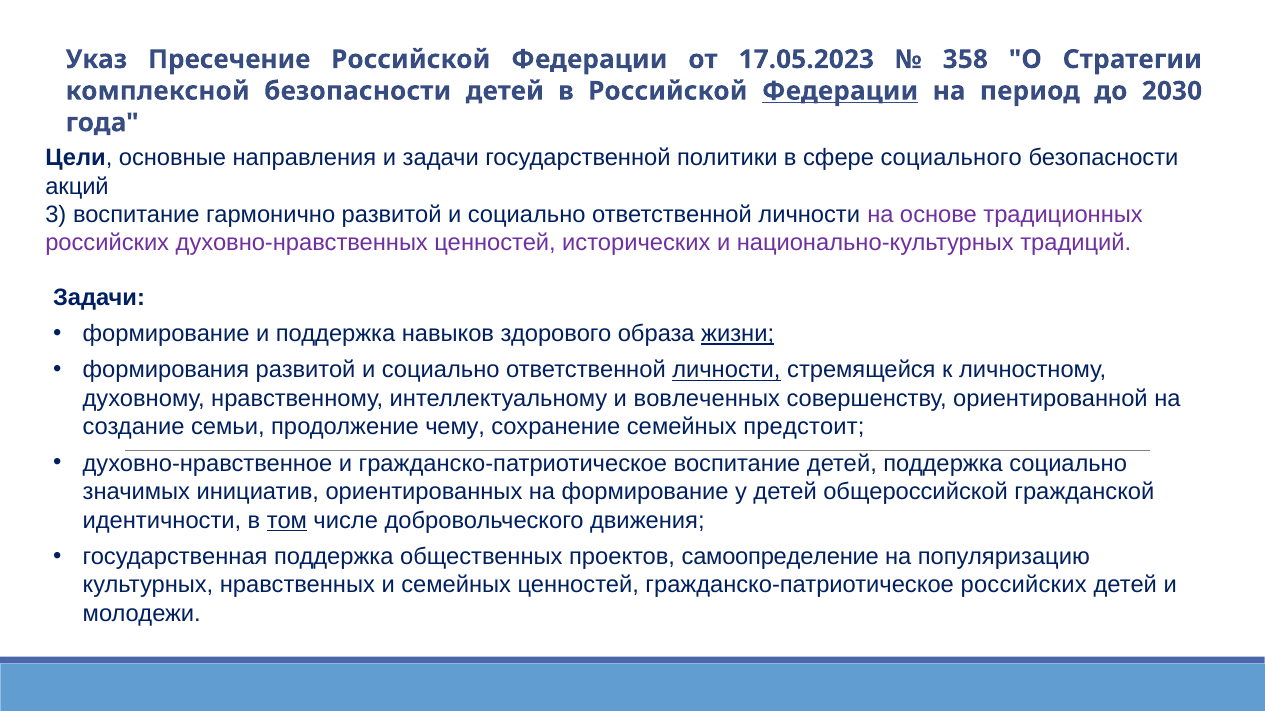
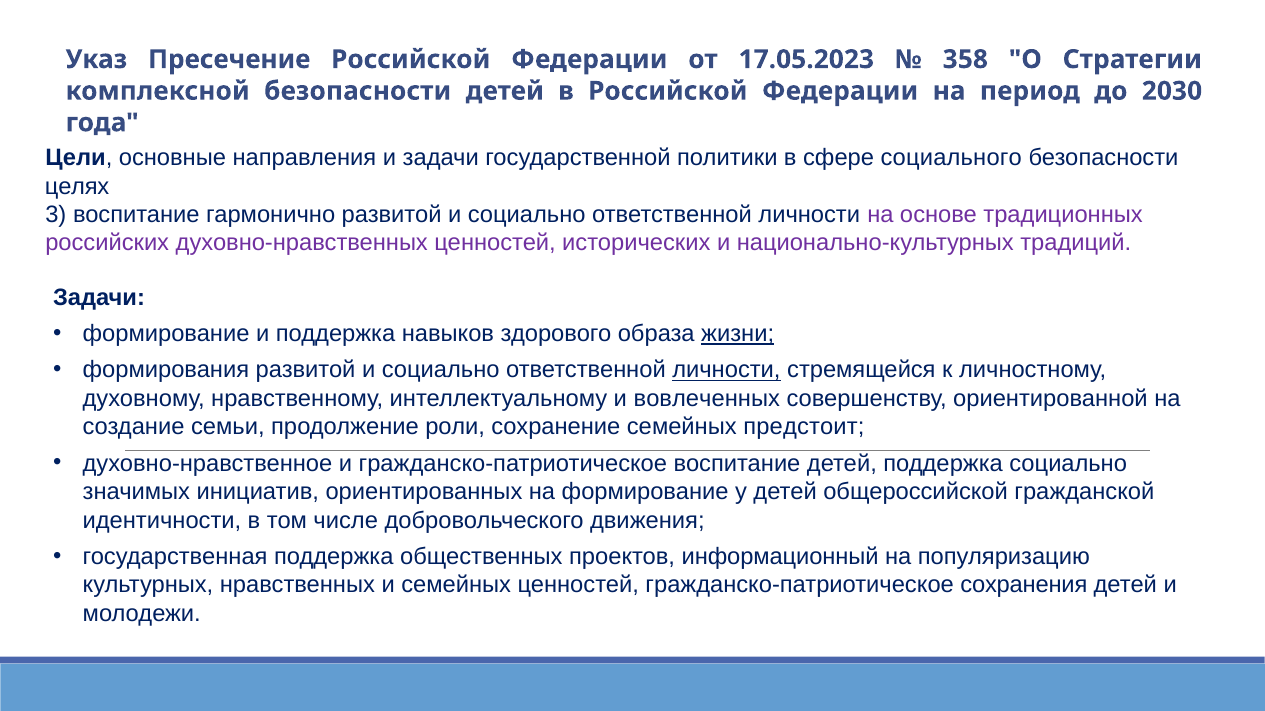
Федерации underline: present -> none (840, 91)
акций: акций -> целях (77, 186)
чему: чему -> роли (455, 427)
том underline: present -> none (287, 521)
самоопределение: самоопределение -> информационный (780, 557)
гражданско-патриотическое российских: российских -> сохранения (1024, 586)
